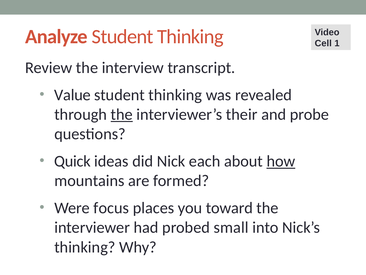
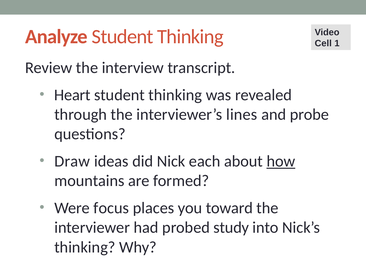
Value: Value -> Heart (72, 95)
the underline: present -> none (122, 114)
their: their -> lines (242, 114)
Quick: Quick -> Draw (72, 161)
small: small -> study (231, 227)
